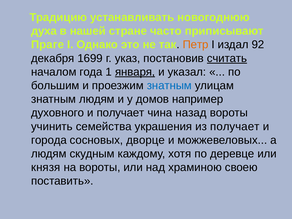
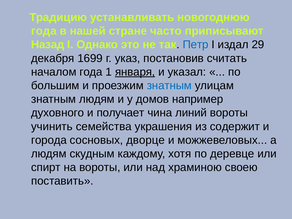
духа: духа -> года (44, 31)
Праге: Праге -> Назад (48, 45)
Петр colour: orange -> blue (196, 45)
92: 92 -> 29 (258, 45)
считать underline: present -> none (227, 58)
назад: назад -> линий (191, 113)
из получает: получает -> содержит (235, 126)
князя: князя -> спирт (46, 167)
